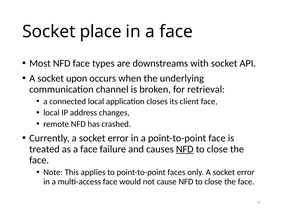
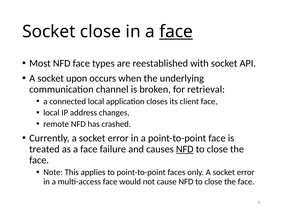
Socket place: place -> close (101, 32)
face underline: none -> present (176, 32)
downstreams: downstreams -> reestablished (160, 63)
